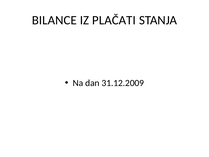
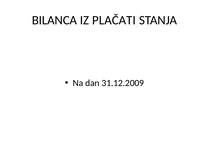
BILANCE: BILANCE -> BILANCA (54, 20)
